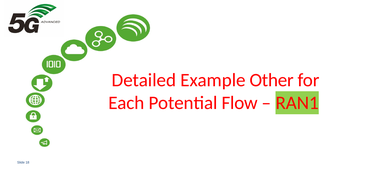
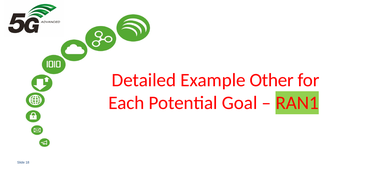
Flow: Flow -> Goal (240, 103)
